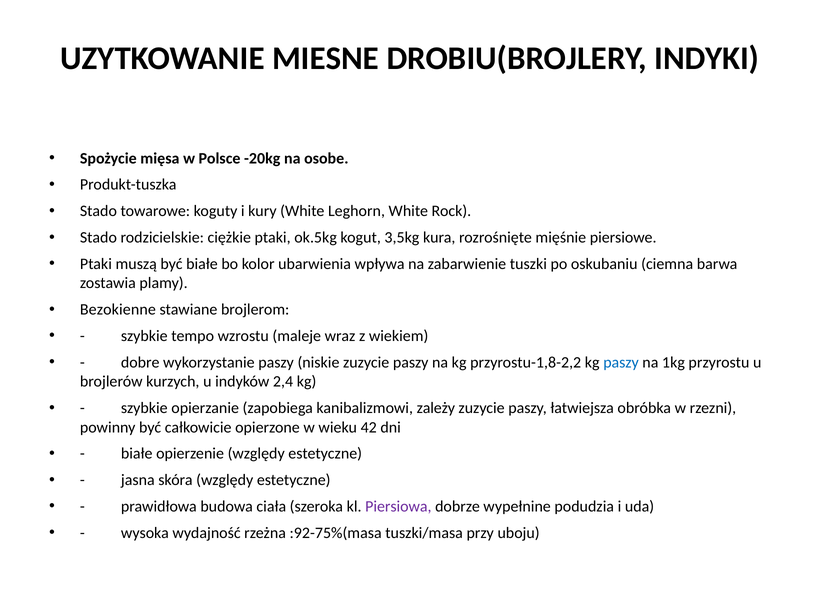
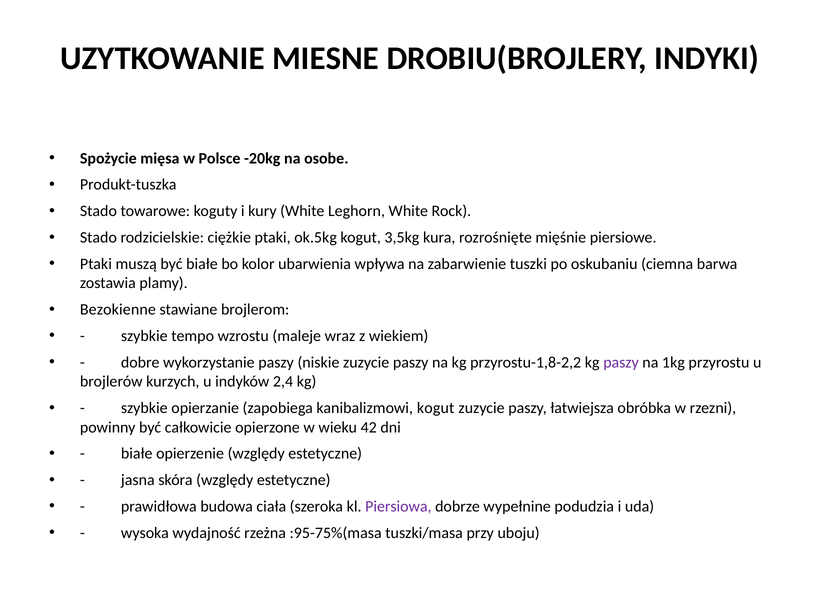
paszy colour: blue -> purple (621, 363)
kanibalizmowi zależy: zależy -> kogut (436, 408)
:92-75%(masa: :92-75%(masa -> :95-75%(masa (336, 533)
